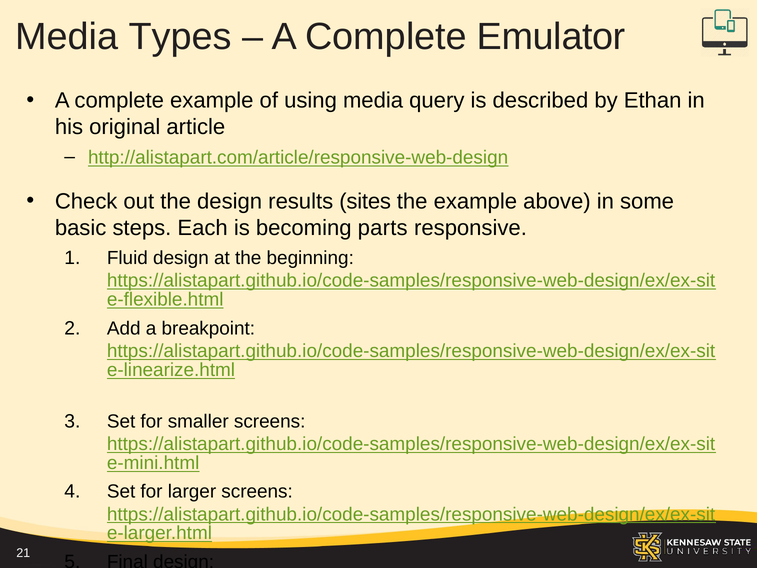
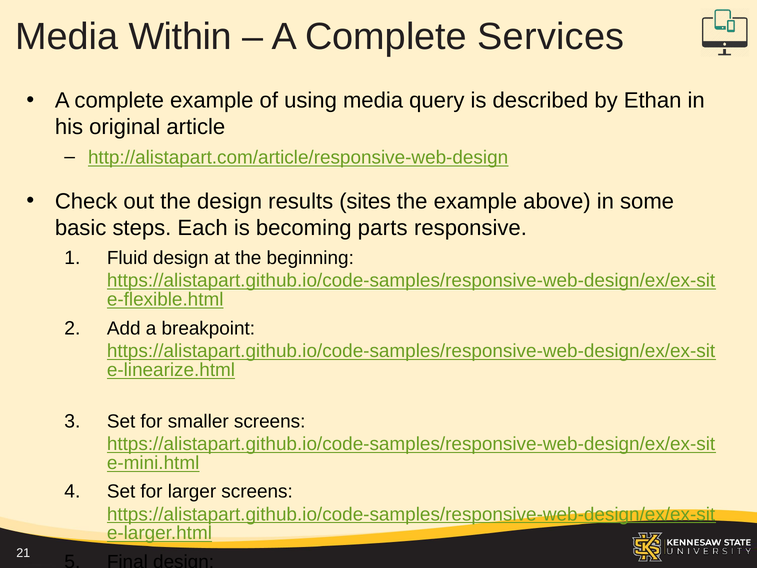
Types: Types -> Within (180, 37)
Emulator: Emulator -> Services (551, 37)
